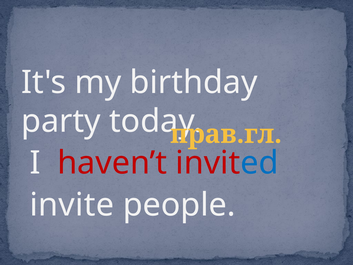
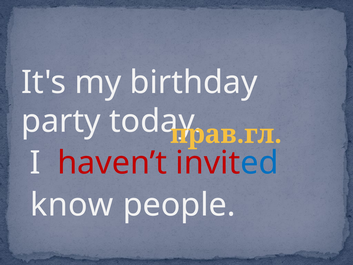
invite: invite -> know (72, 205)
